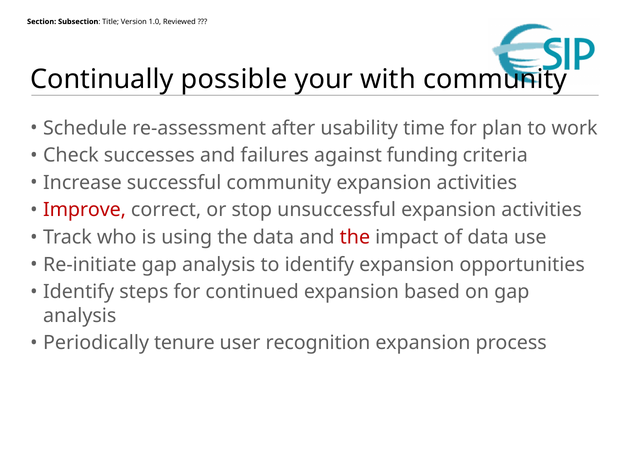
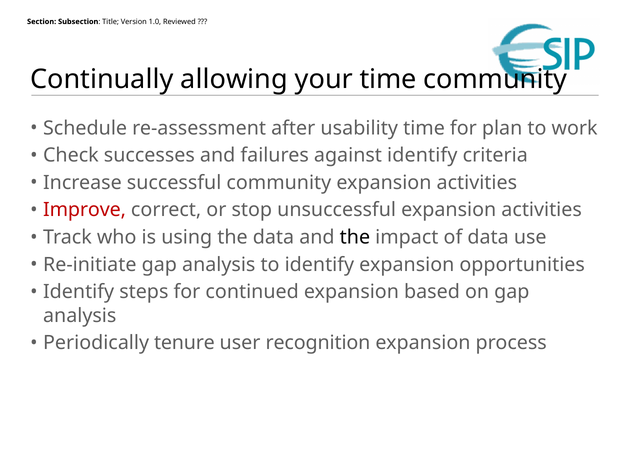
possible: possible -> allowing (234, 79)
your with: with -> time (388, 79)
against funding: funding -> identify (422, 156)
the colour: red -> black (355, 238)
